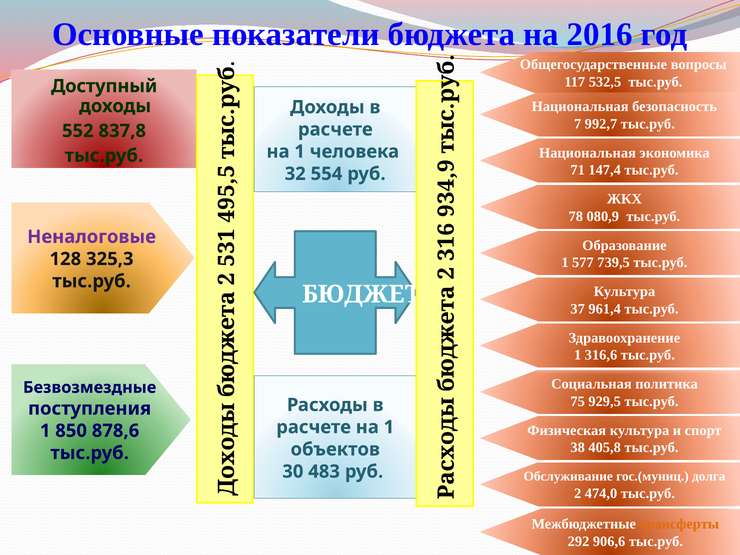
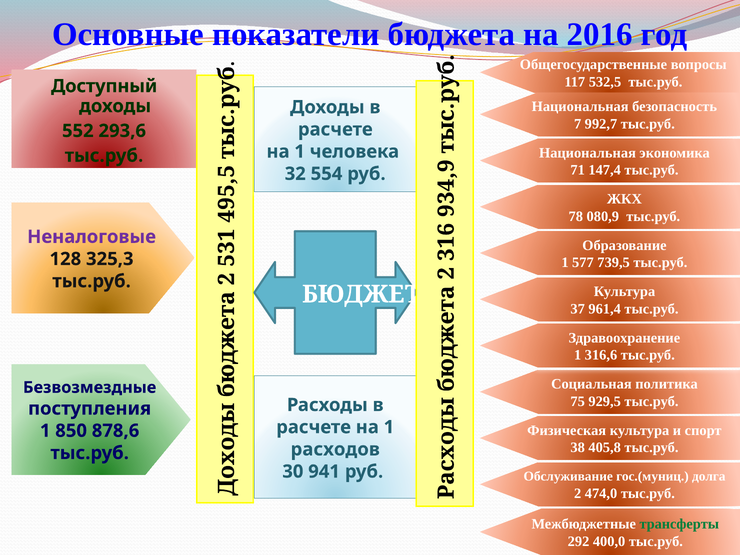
837,8: 837,8 -> 293,6 (122, 131)
объектов: объектов -> расходов (335, 449)
483: 483 -> 941 (324, 472)
трансферты colour: orange -> green (679, 524)
906,6: 906,6 -> 400,0 (609, 542)
